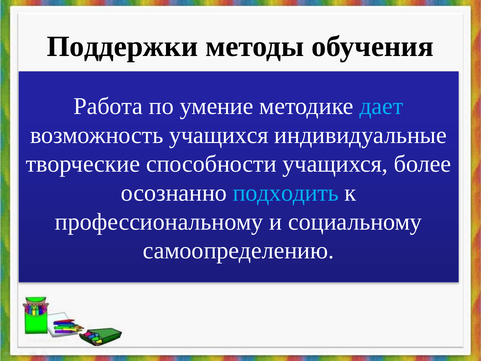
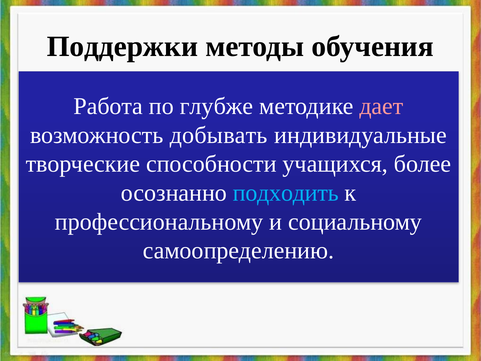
умение: умение -> глубже (216, 106)
дает colour: light blue -> pink (381, 106)
возможность учащихся: учащихся -> добывать (219, 135)
